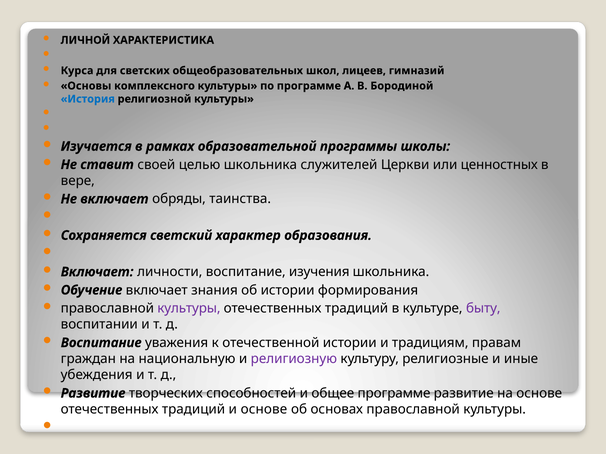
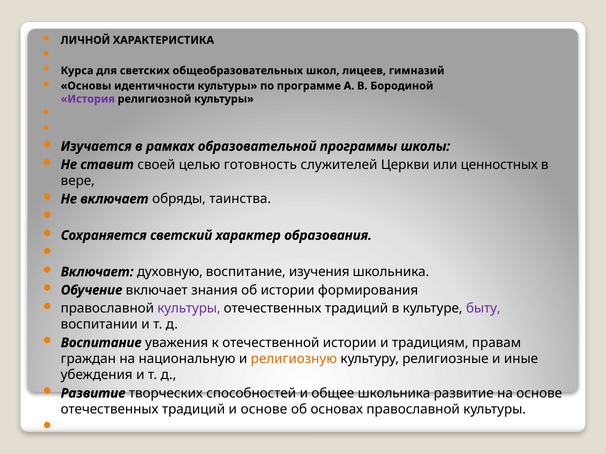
комплексного: комплексного -> идентичности (154, 86)
История colour: blue -> purple (88, 99)
целью школьника: школьника -> готовность (260, 165)
личности: личности -> духовную (170, 272)
религиозную colour: purple -> orange (294, 359)
общее программе: программе -> школьника (394, 394)
